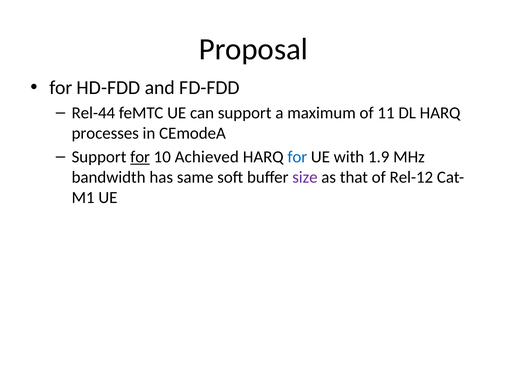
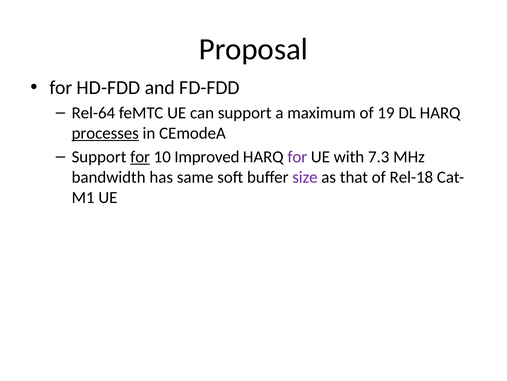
Rel-44: Rel-44 -> Rel-64 (93, 113)
11: 11 -> 19 (386, 113)
processes underline: none -> present (105, 133)
Achieved: Achieved -> Improved (207, 157)
for colour: blue -> purple (297, 157)
1.9: 1.9 -> 7.3 (379, 157)
Rel-12: Rel-12 -> Rel-18 (411, 177)
